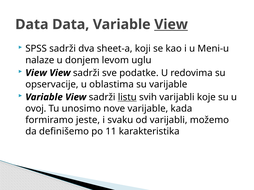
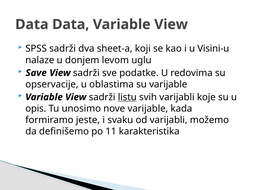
View underline: present -> none (171, 24)
Meni-u: Meni-u -> Visini-u (213, 49)
View: View -> Save (36, 73)
ovoj: ovoj -> opis (36, 109)
